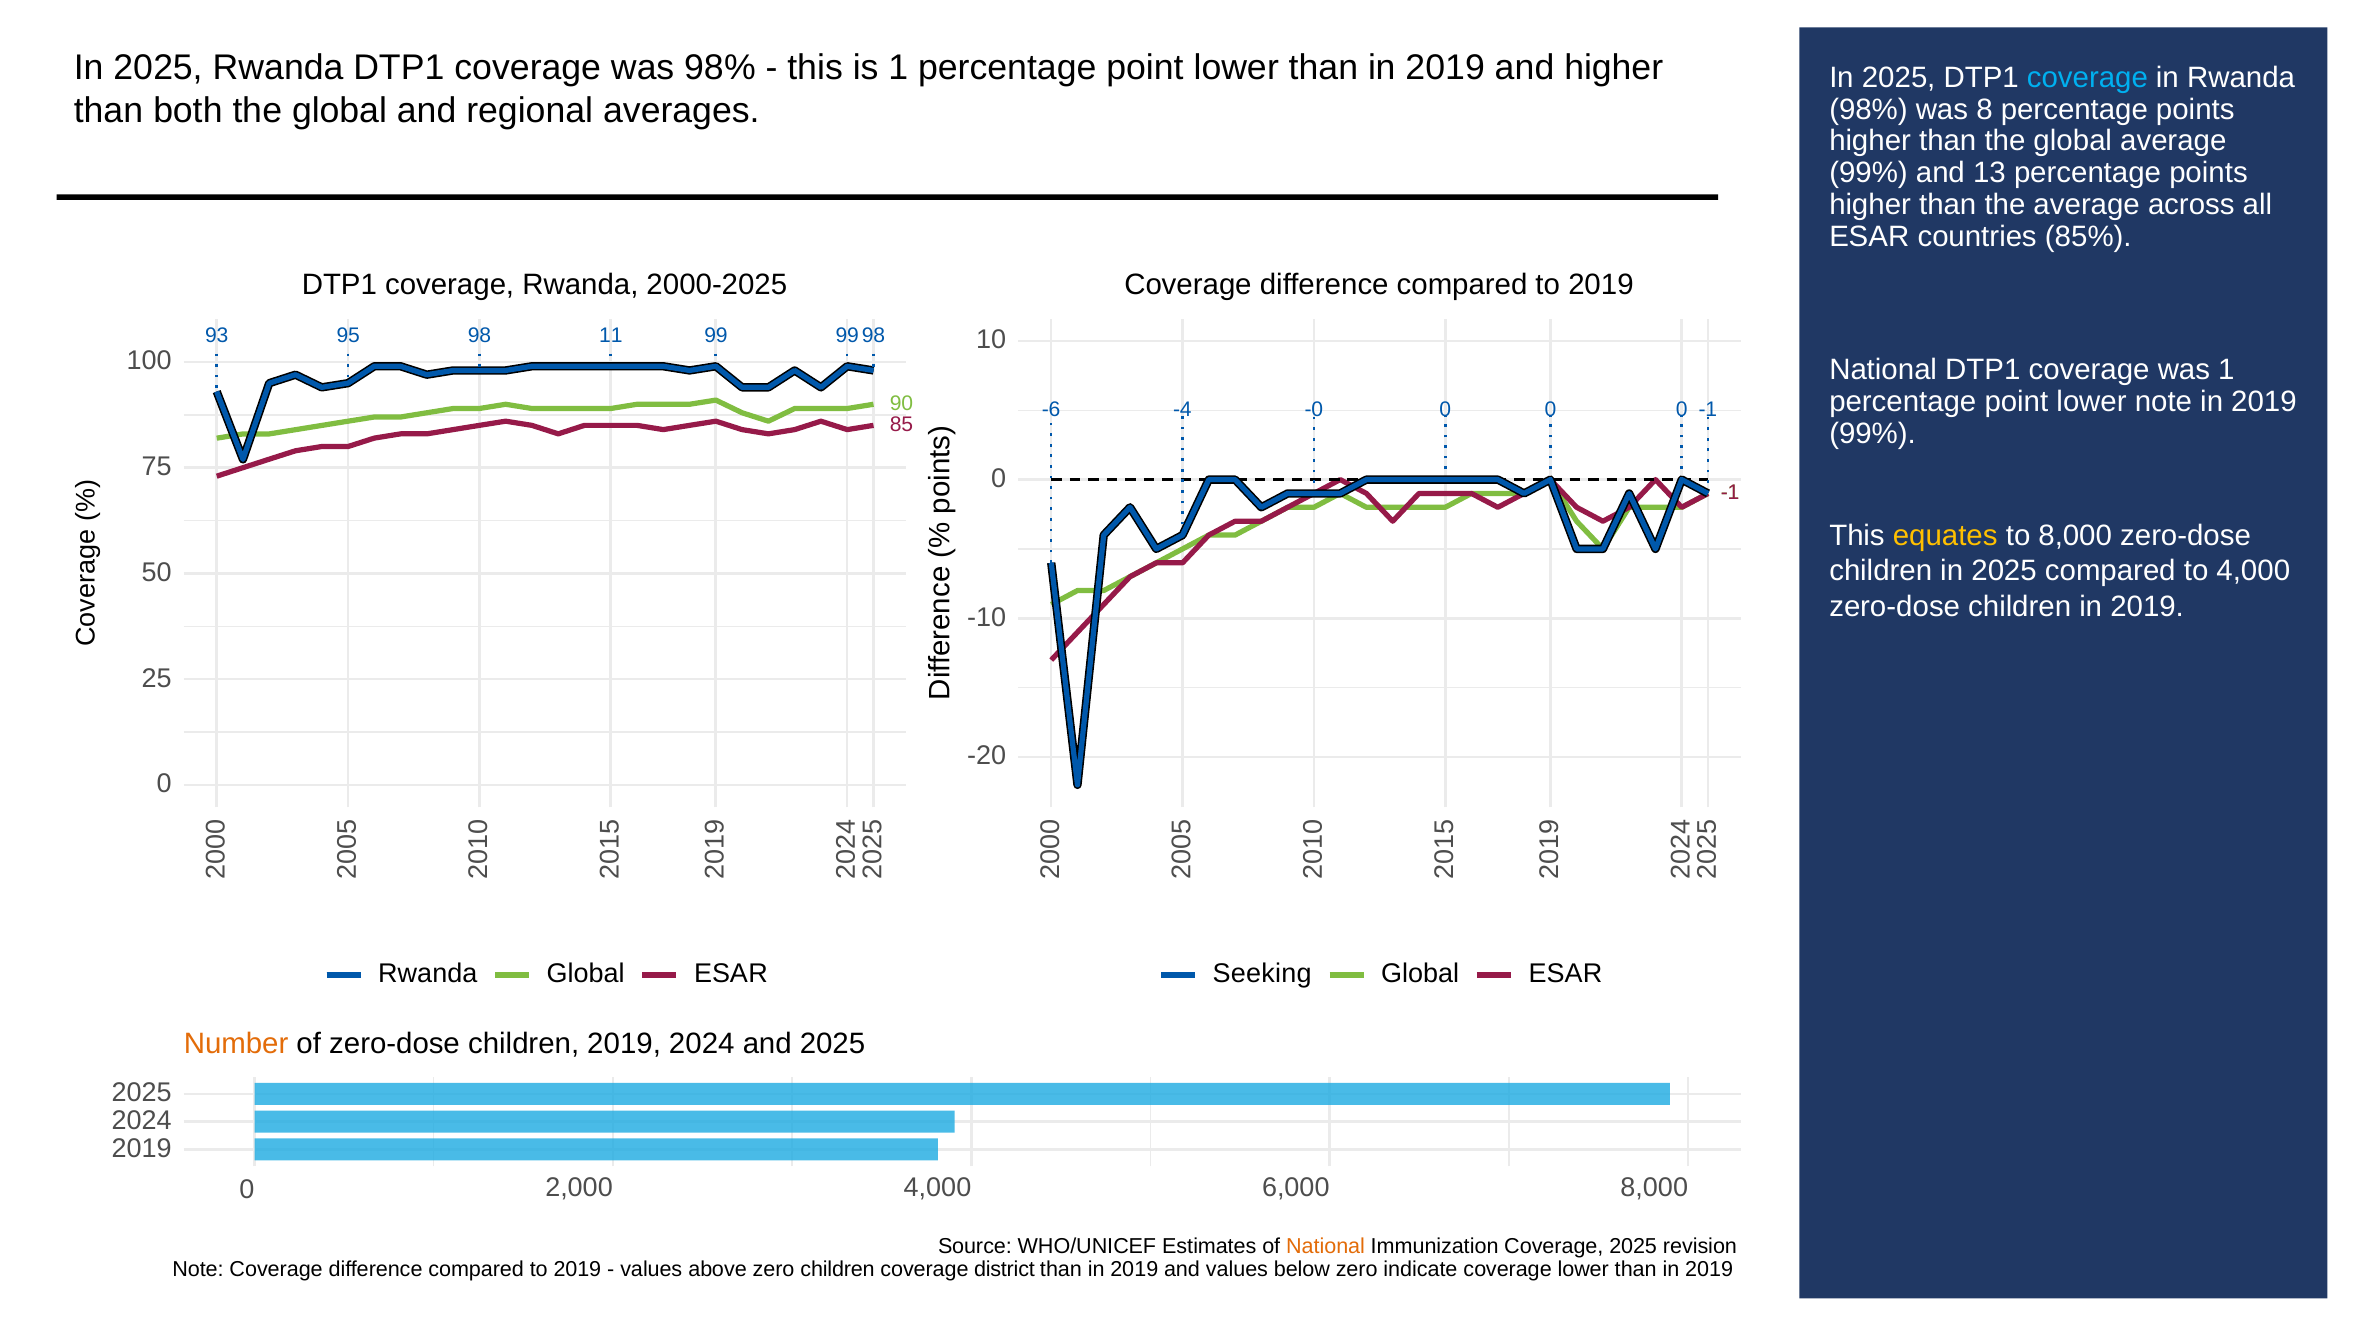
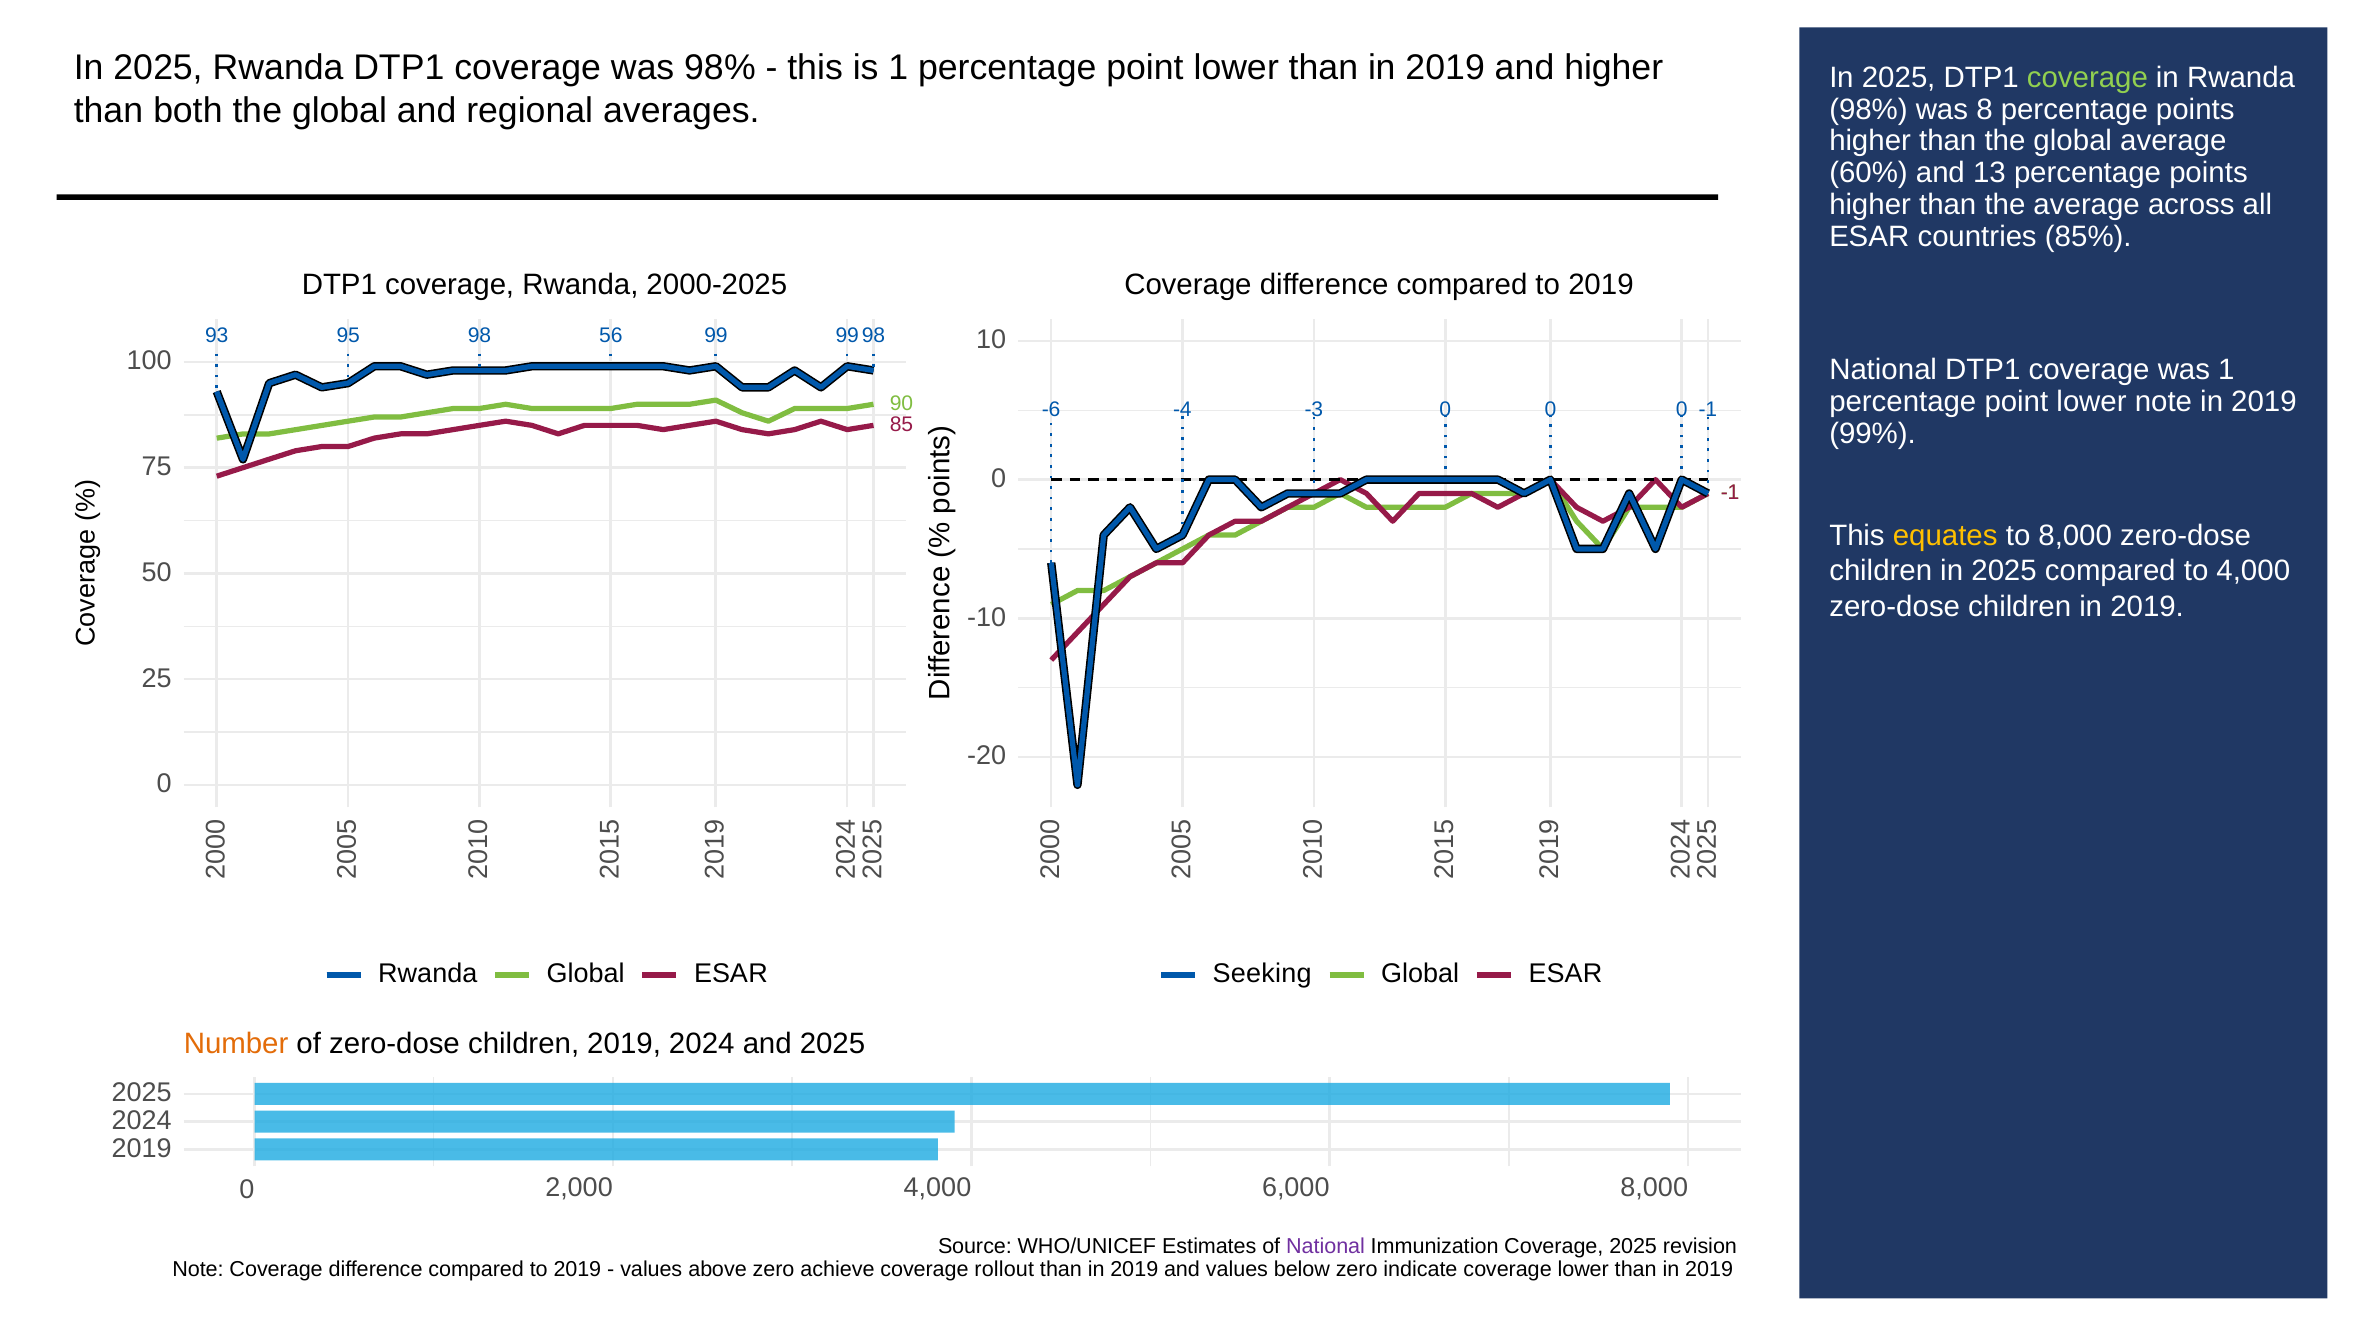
coverage colour: light blue -> light green (2087, 77)
99%: 99% -> 60% (1869, 173)
11: 11 -> 56 (611, 336)
-0: -0 -> -3 (1314, 409)
National colour: orange -> purple (1326, 1246)
zero children: children -> achieve (838, 1269)
district: district -> rollout (1004, 1269)
